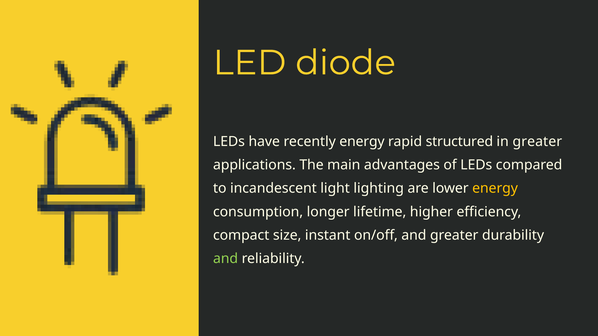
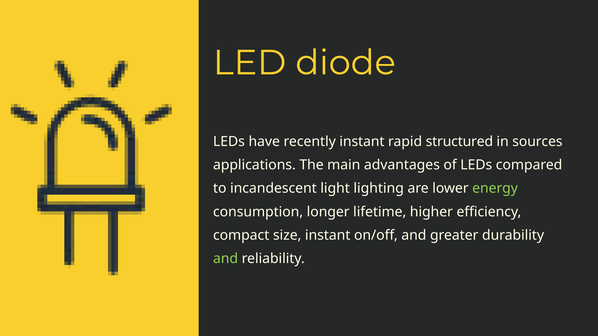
recently energy: energy -> instant (362, 142)
in greater: greater -> sources (537, 142)
energy colour: yellow -> light green (495, 189)
